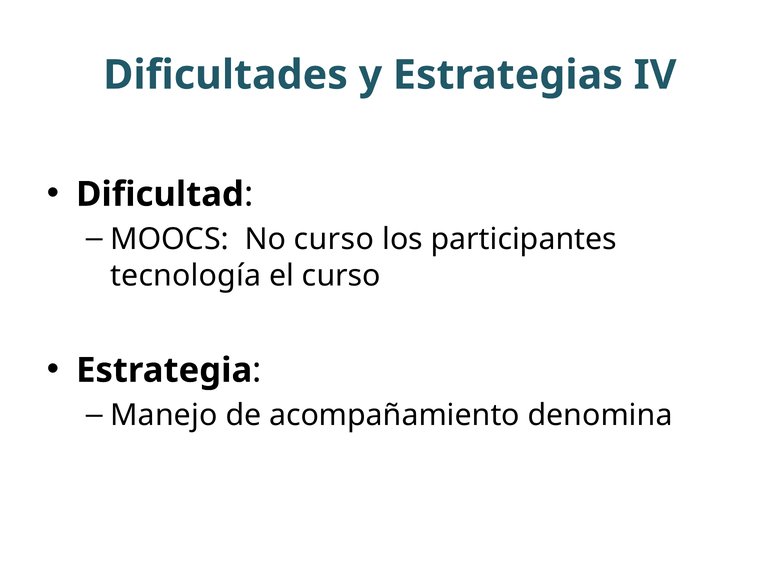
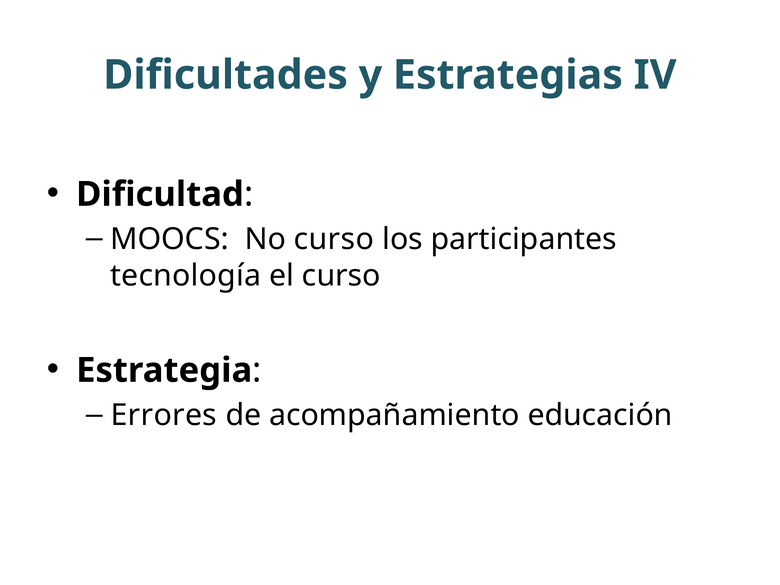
Manejo: Manejo -> Errores (164, 415)
denomina: denomina -> educación (600, 415)
